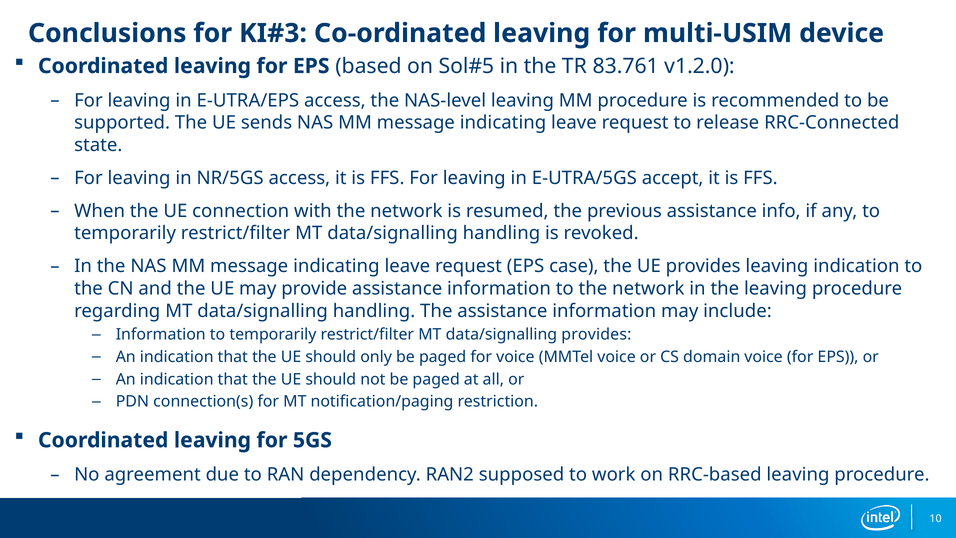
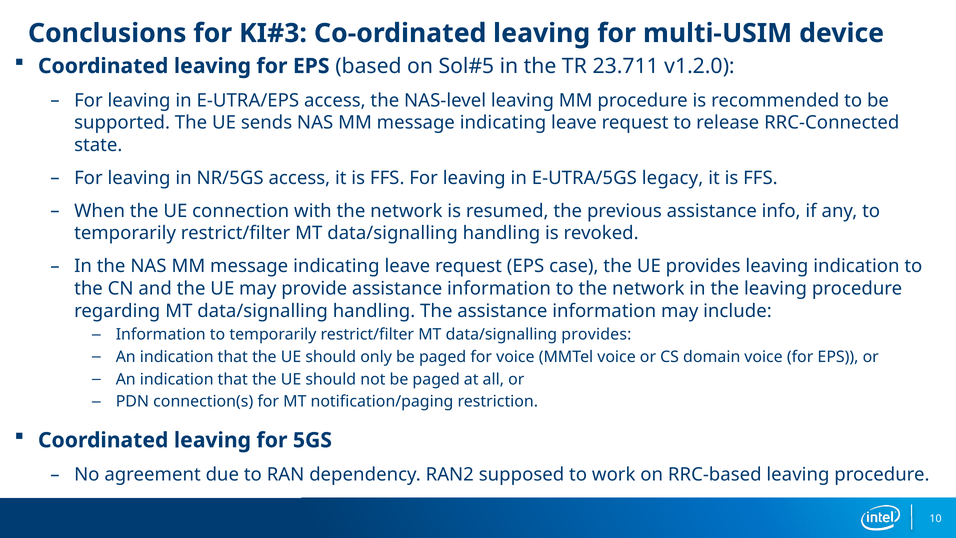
83.761: 83.761 -> 23.711 (626, 66)
accept: accept -> legacy (673, 178)
